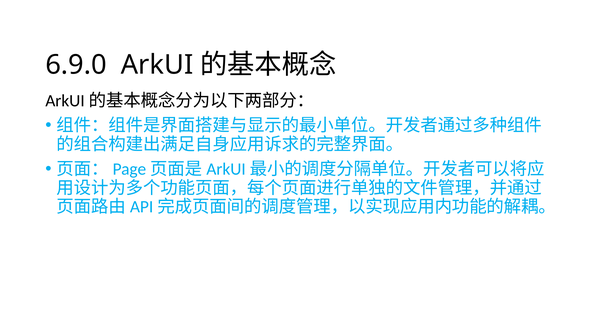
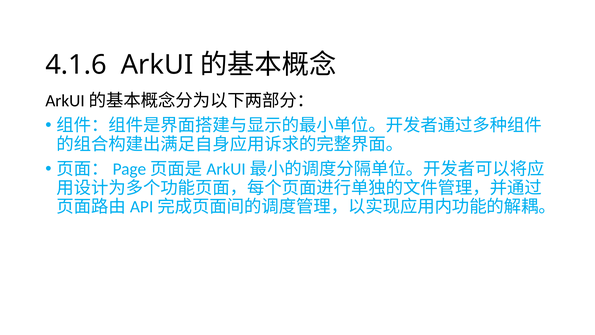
6.9.0: 6.9.0 -> 4.1.6 (76, 65)
